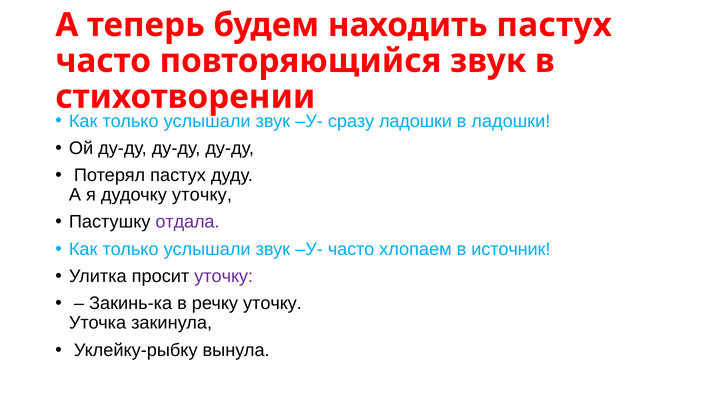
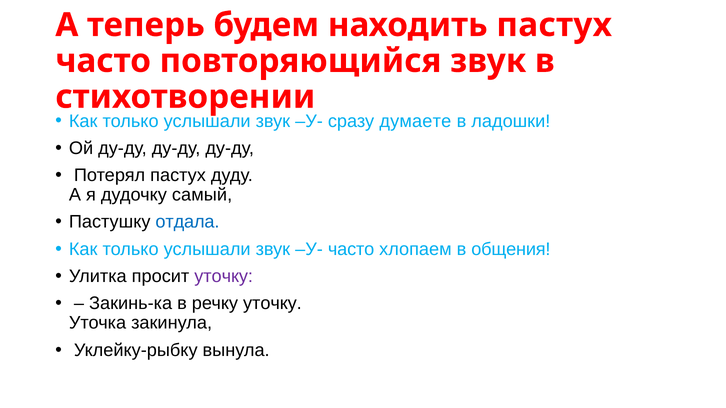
сразу ладошки: ладошки -> думаете (415, 121)
дудочку уточку: уточку -> самый (202, 195)
отдала colour: purple -> blue (187, 222)
источник: источник -> общения (511, 249)
